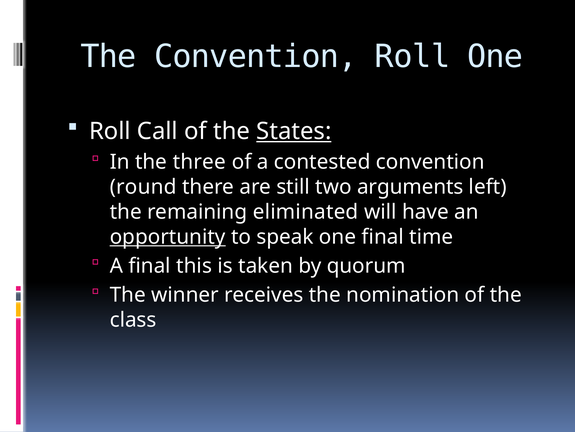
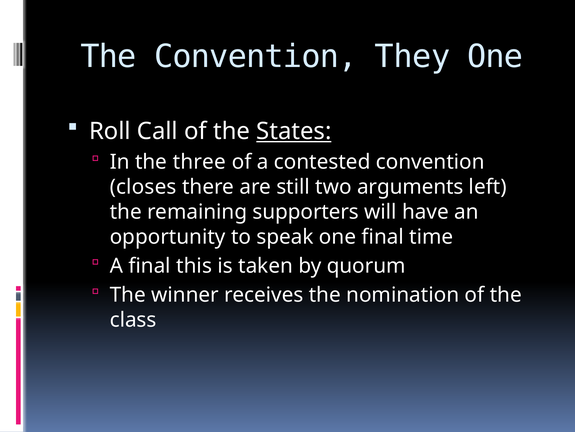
Convention Roll: Roll -> They (412, 56)
round: round -> closes (143, 187)
eliminated: eliminated -> supporters (306, 212)
opportunity underline: present -> none (168, 236)
